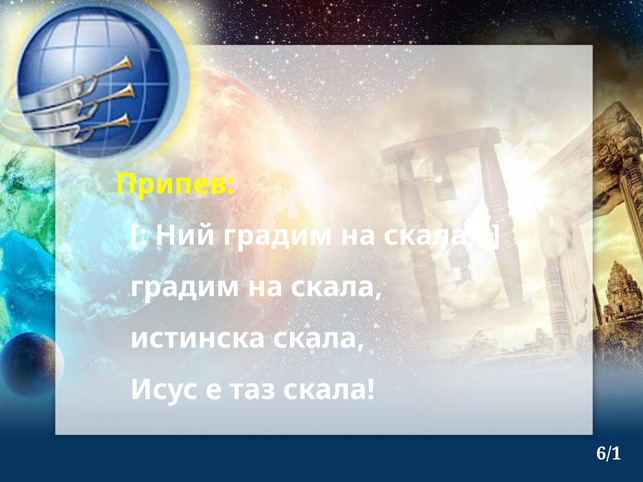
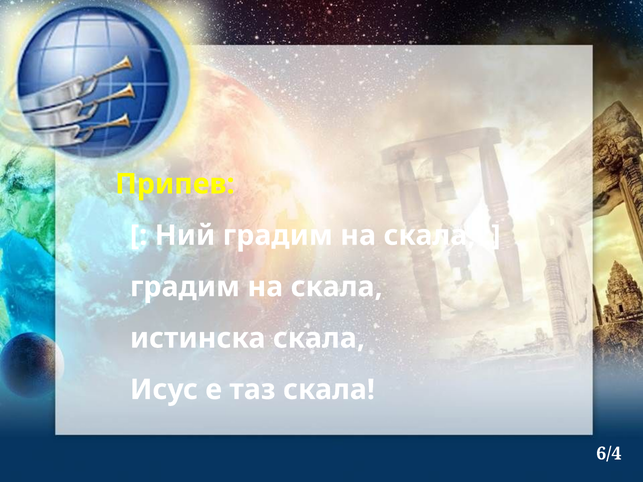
6/1: 6/1 -> 6/4 (609, 454)
